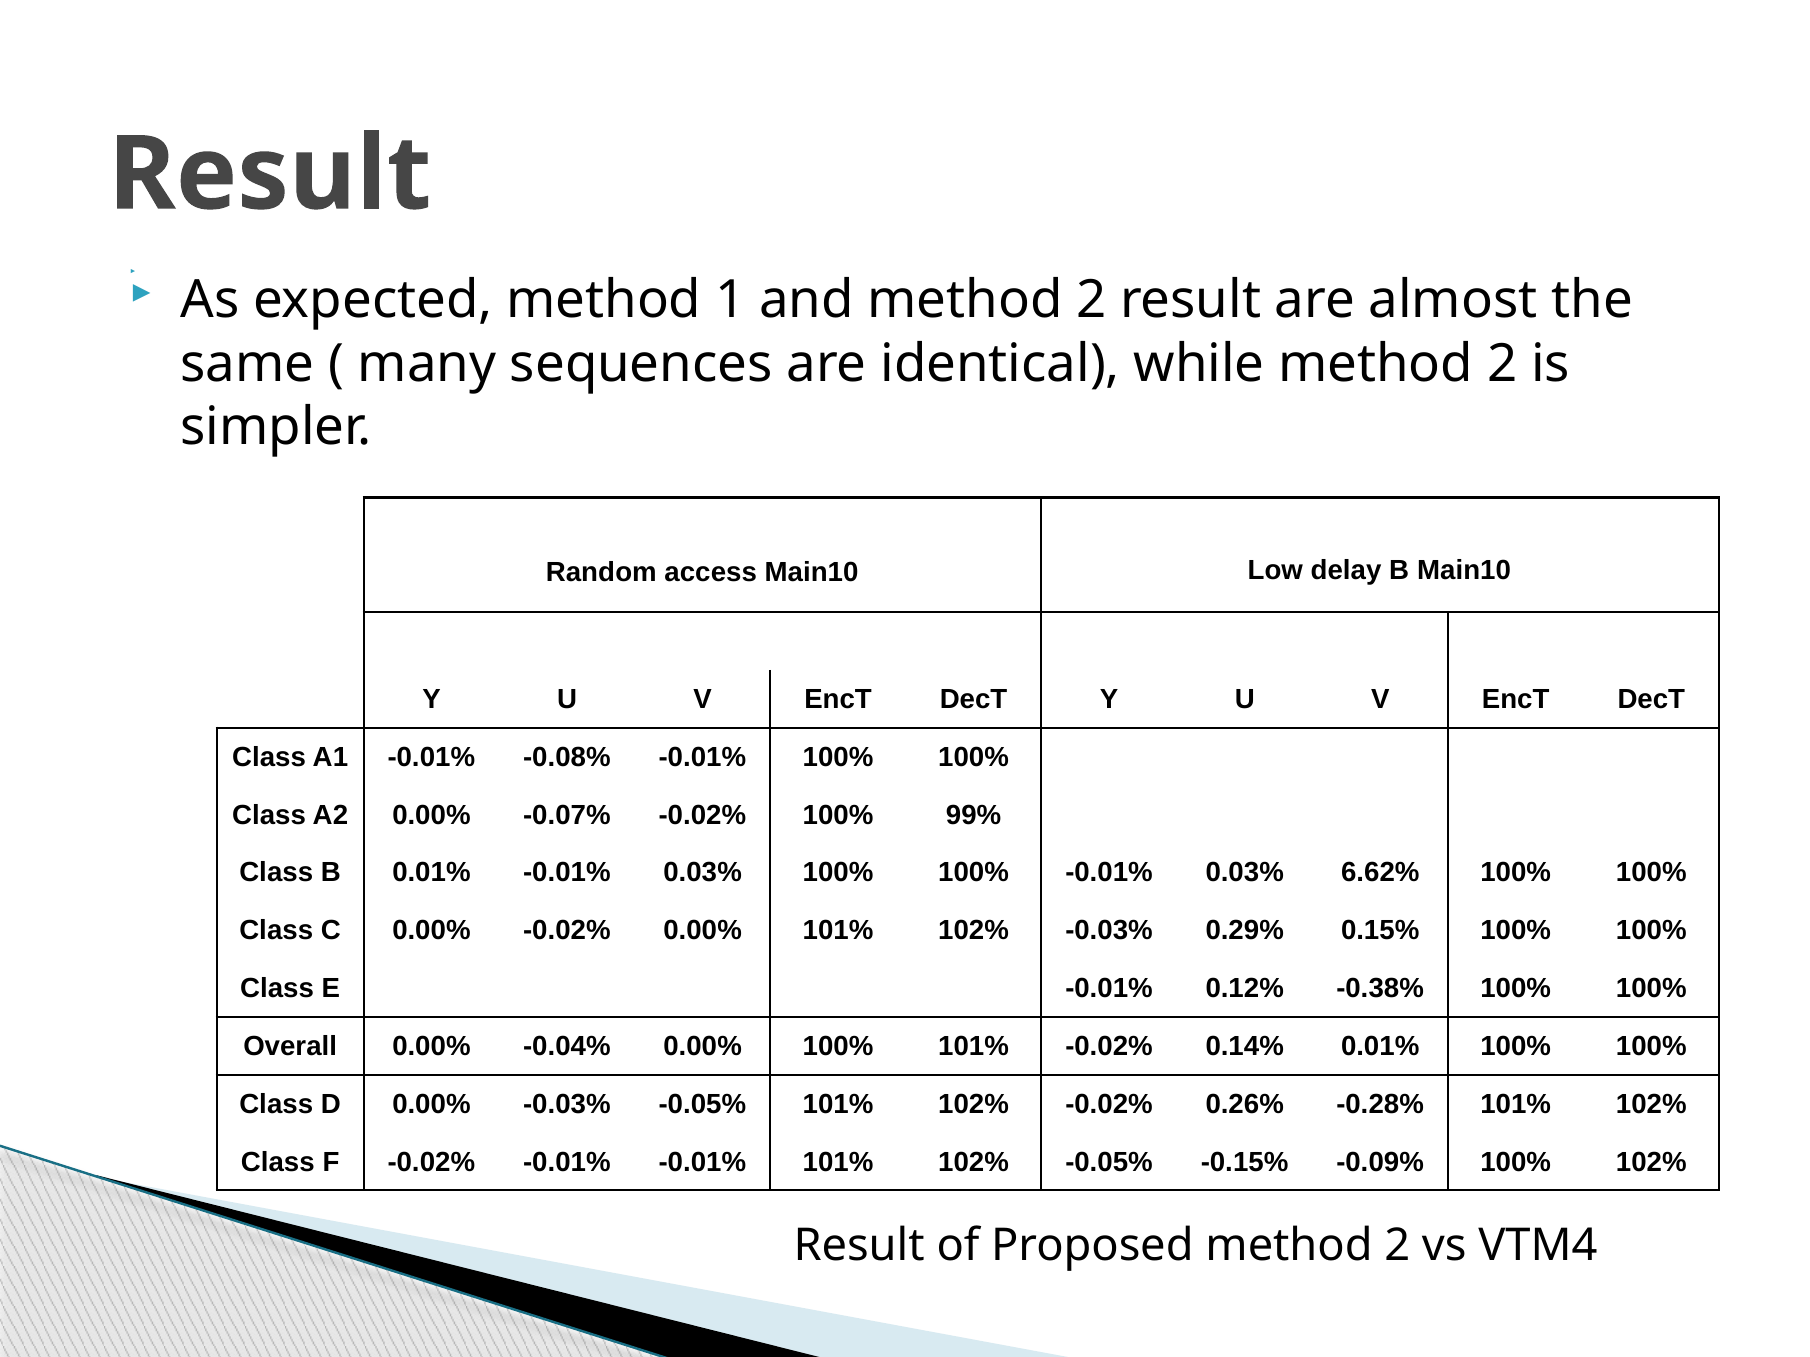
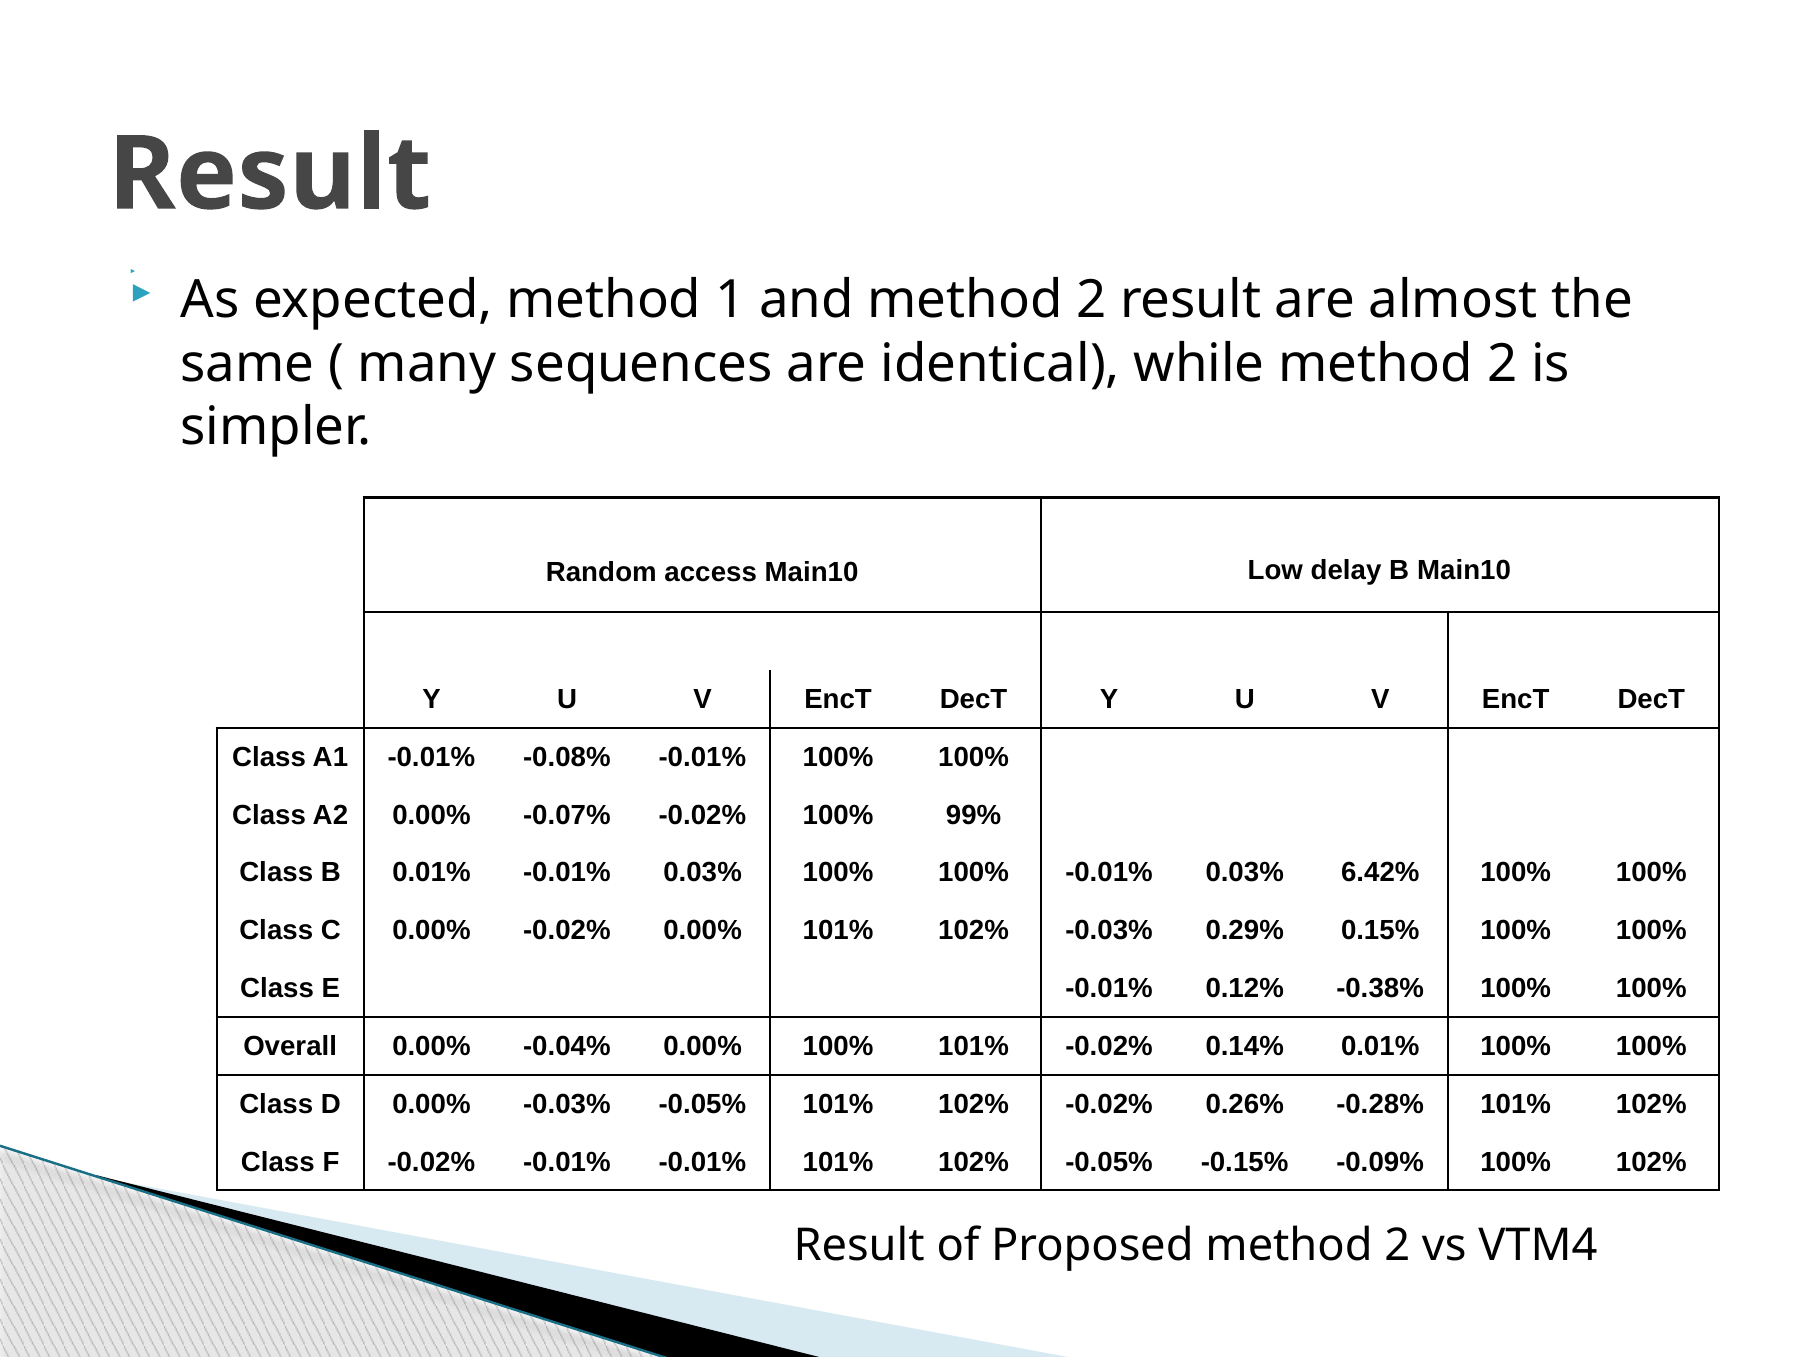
6.62%: 6.62% -> 6.42% (1380, 873)
